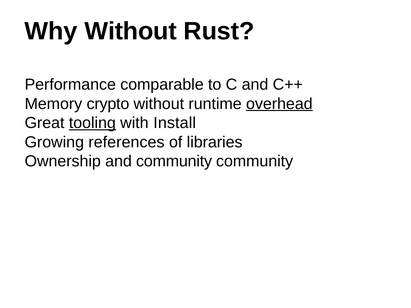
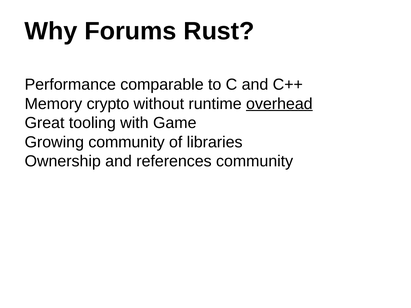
Why Without: Without -> Forums (131, 31)
tooling underline: present -> none (92, 123)
Install: Install -> Game (175, 123)
Growing references: references -> community (127, 142)
and community: community -> references (174, 161)
